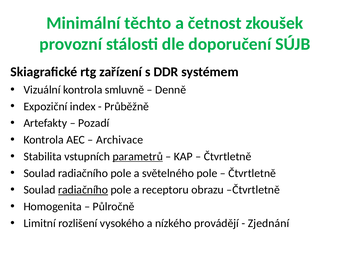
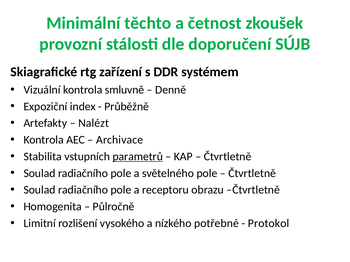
Pozadí: Pozadí -> Nalézt (94, 123)
radiačního underline: present -> none (83, 190)
provádějí: provádějí -> potřebné (216, 224)
Zjednání: Zjednání -> Protokol (269, 224)
